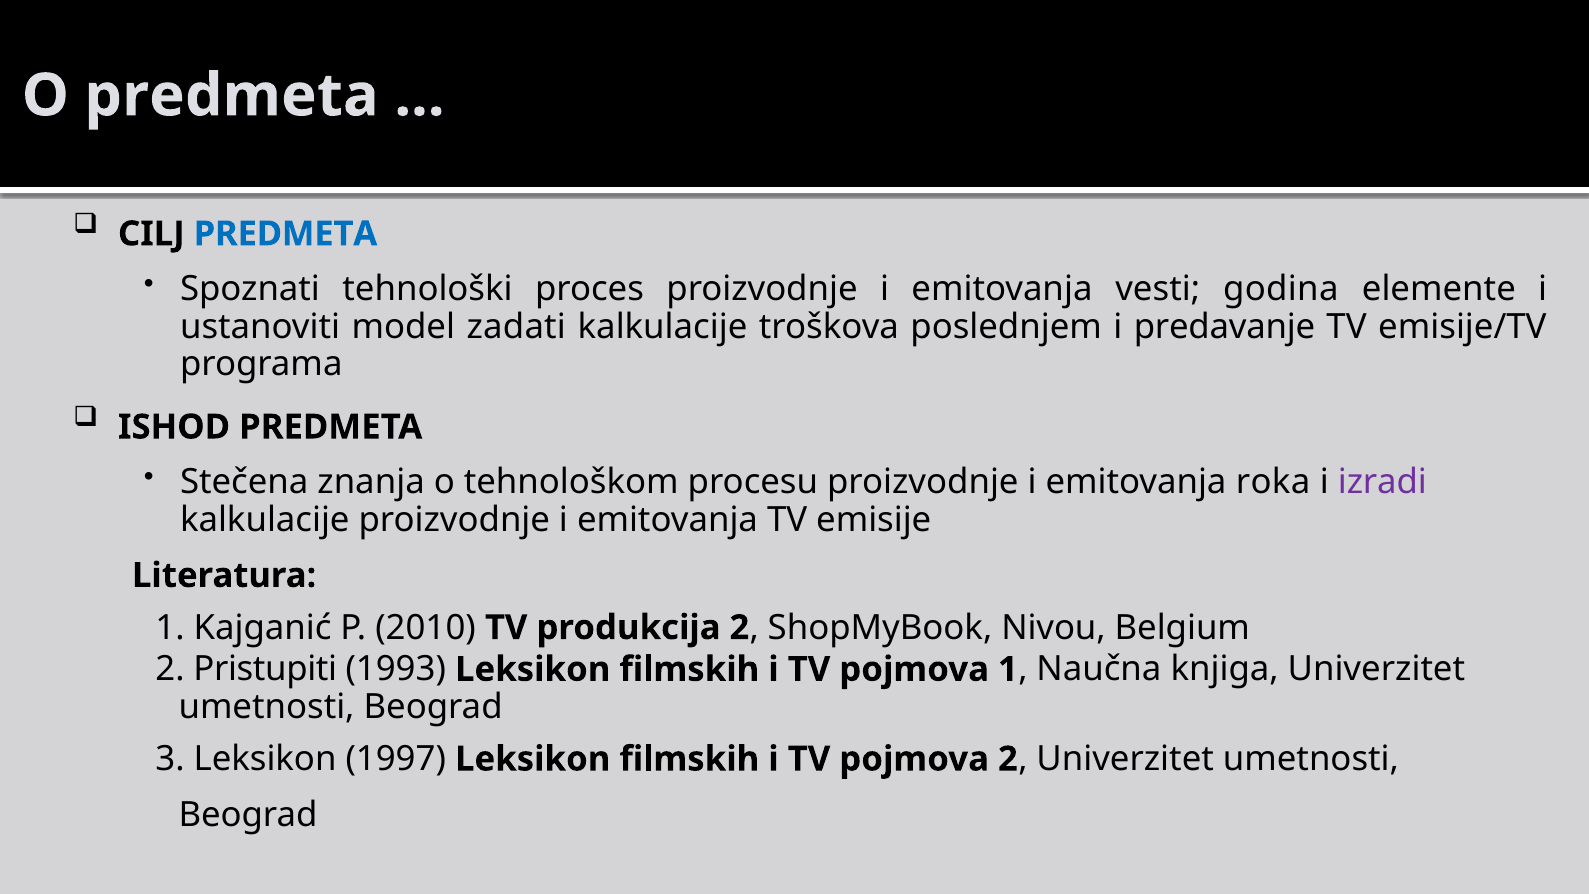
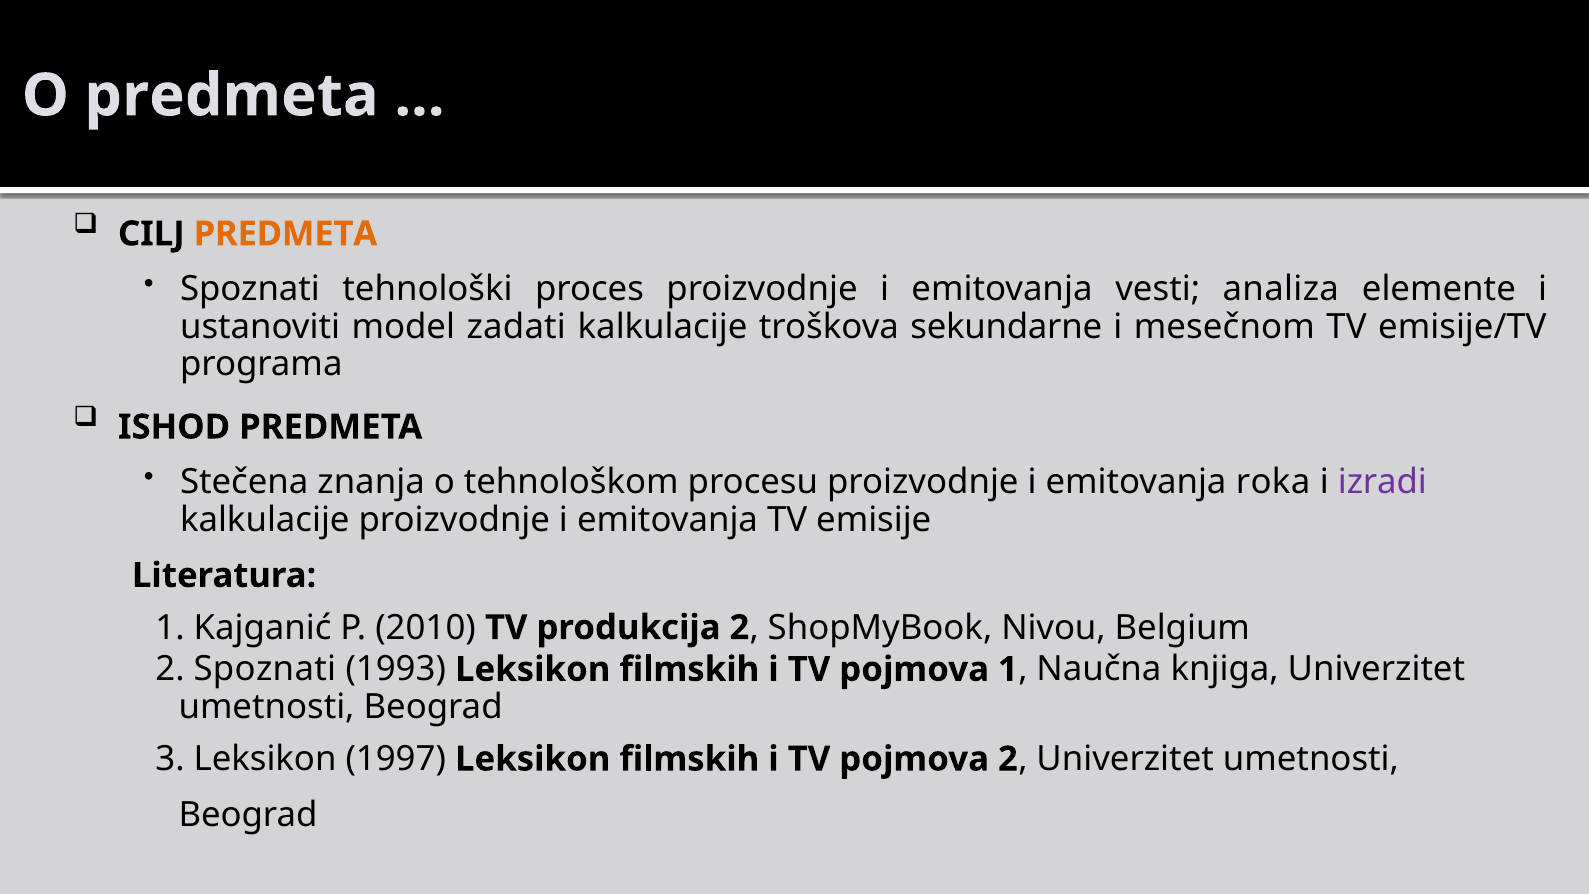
PREDMETA colour: blue -> orange (285, 234)
godina: godina -> analiza (1281, 289)
poslednjem: poslednjem -> sekundarne (1006, 327)
predavanje: predavanje -> mesečnom (1224, 327)
2 Pristupiti: Pristupiti -> Spoznati (265, 669)
